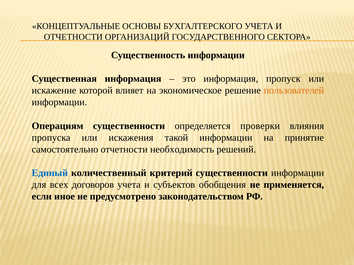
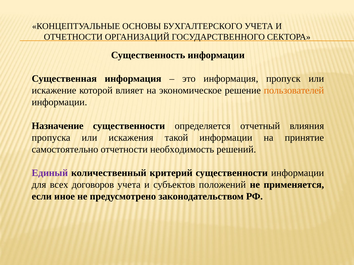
Операциям: Операциям -> Назначение (58, 126)
проверки: проверки -> отчетный (260, 126)
Единый colour: blue -> purple (50, 173)
обобщения: обобщения -> положений (222, 185)
